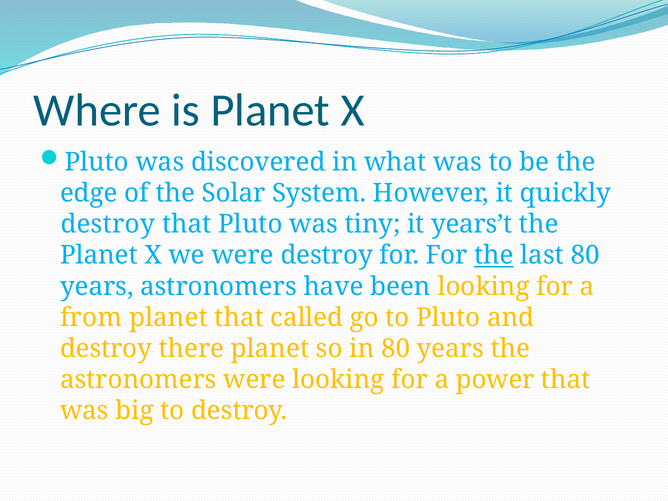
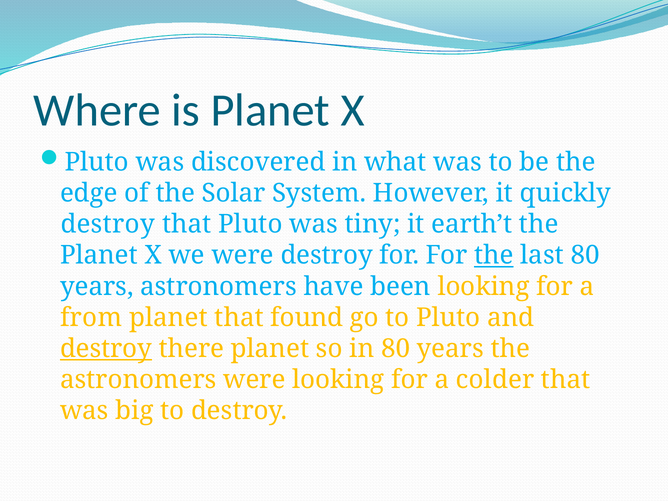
years’t: years’t -> earth’t (472, 224)
called: called -> found (307, 318)
destroy underline: none -> present (106, 349)
power: power -> colder (495, 380)
